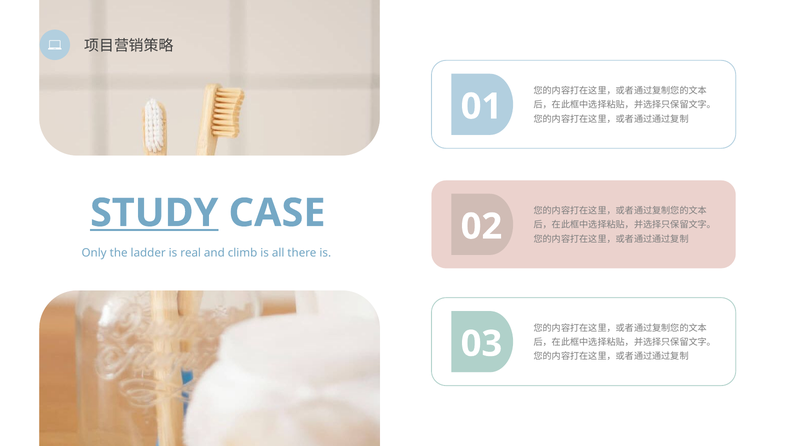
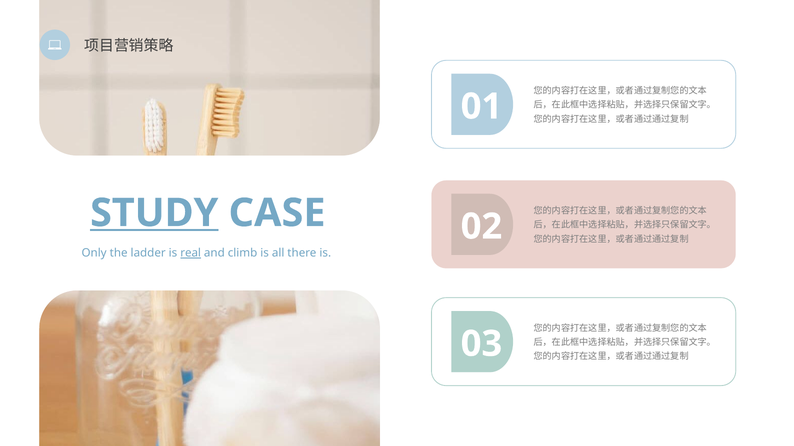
real underline: none -> present (191, 253)
